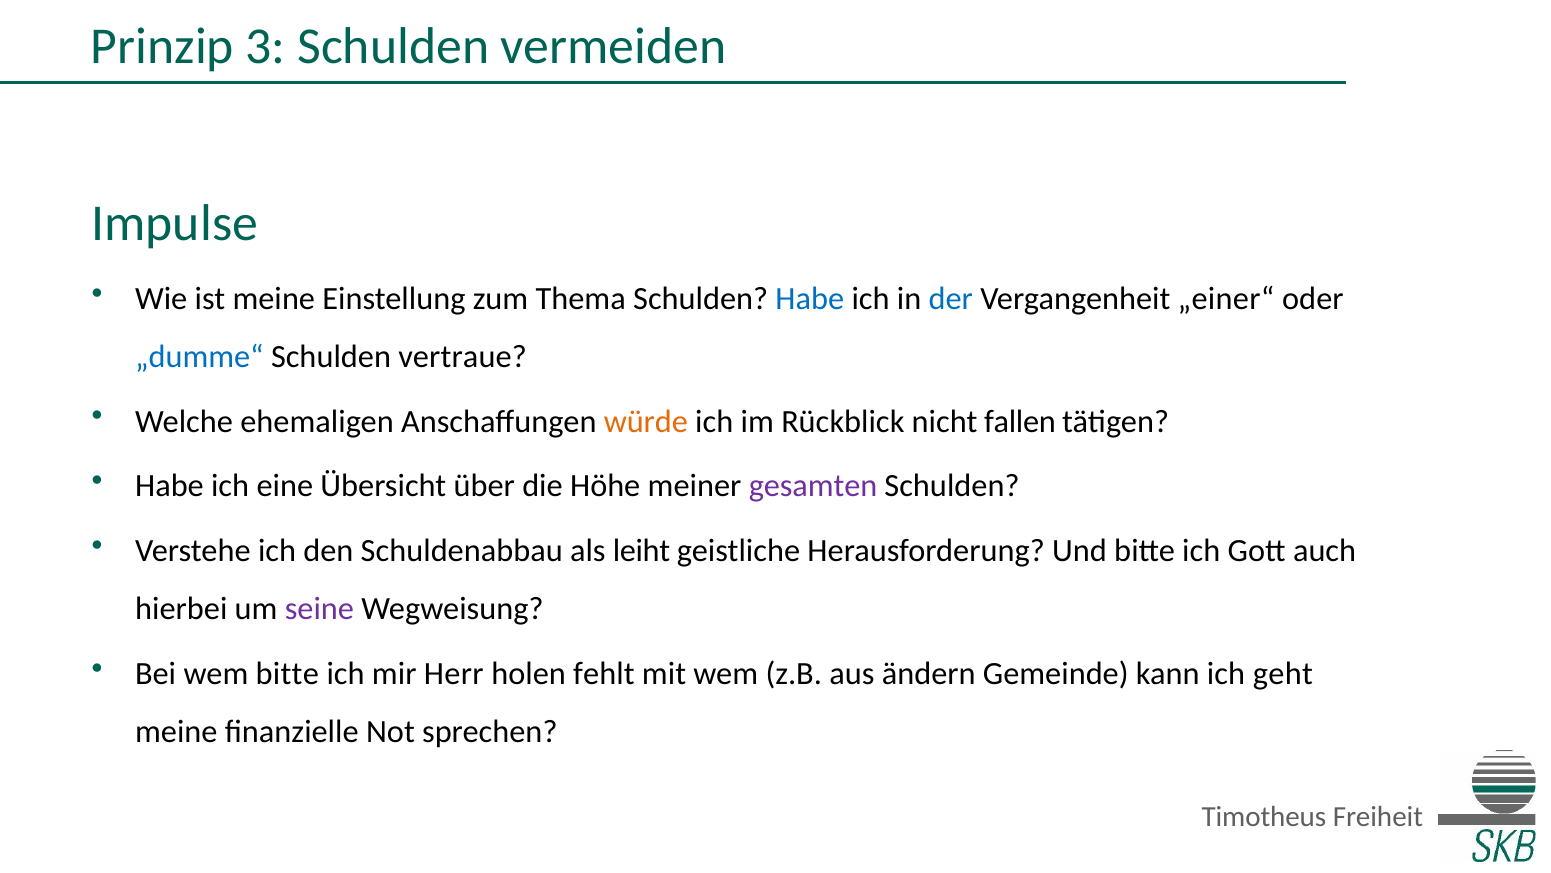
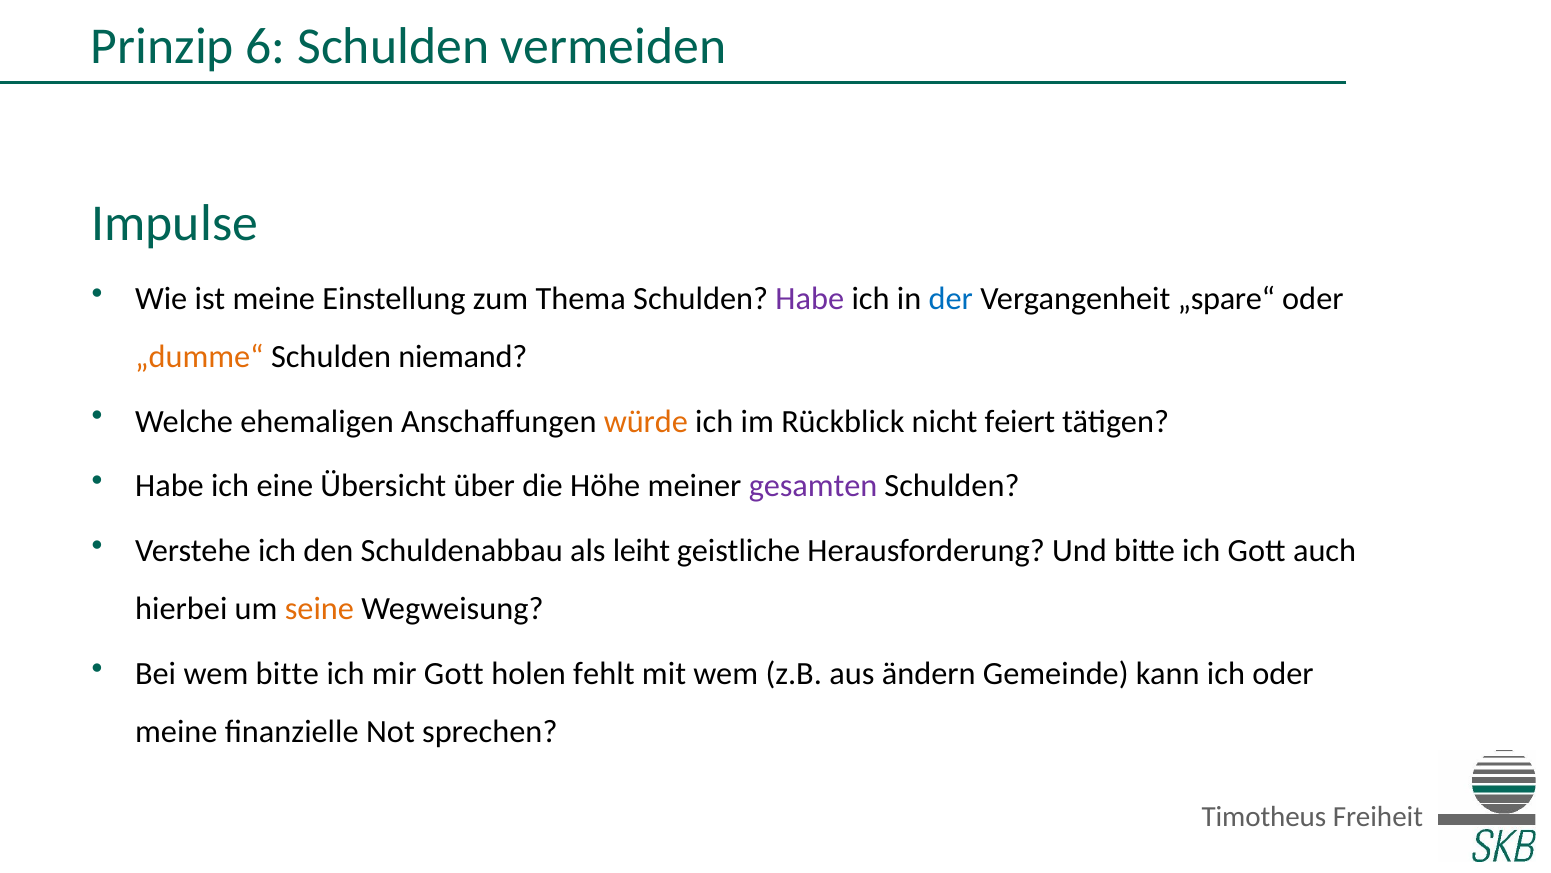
3: 3 -> 6 (266, 46)
Habe colour: blue -> purple (810, 298)
„einer“: „einer“ -> „spare“ (1226, 298)
„dumme“ colour: blue -> orange (199, 357)
vertraue: vertraue -> niemand (463, 357)
fallen: fallen -> feiert (1020, 421)
seine colour: purple -> orange (319, 609)
mir Herr: Herr -> Gott (454, 673)
ich geht: geht -> oder (1283, 673)
